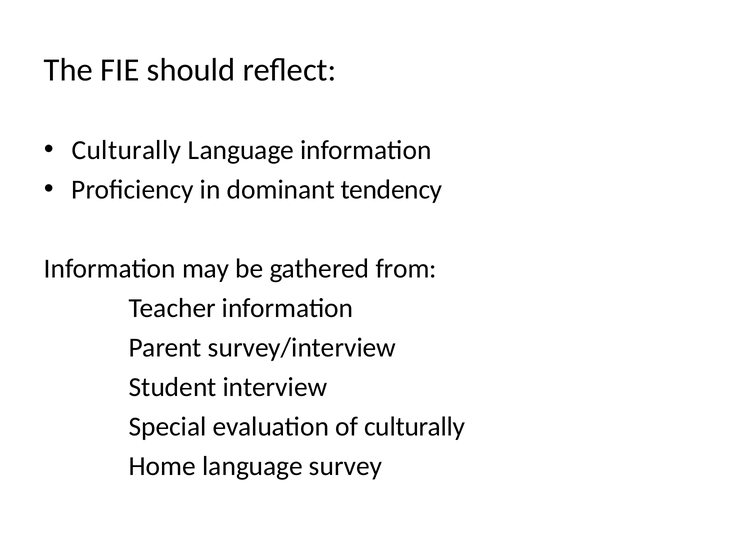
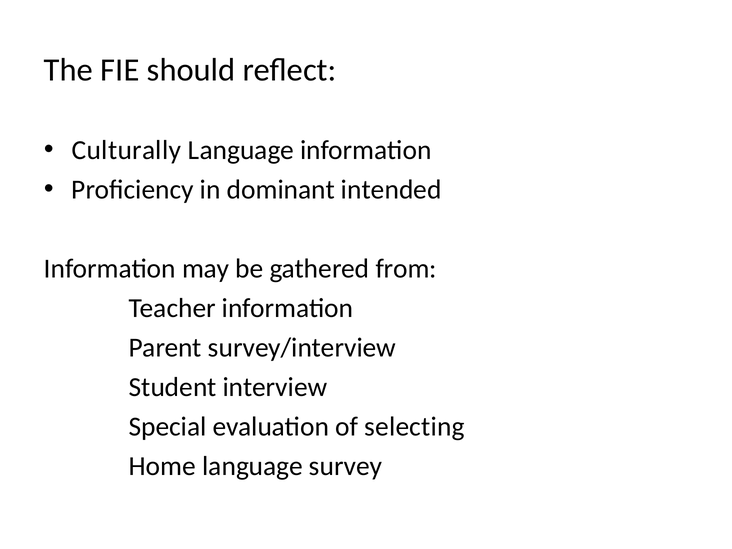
tendency: tendency -> intended (391, 190)
of culturally: culturally -> selecting (414, 427)
